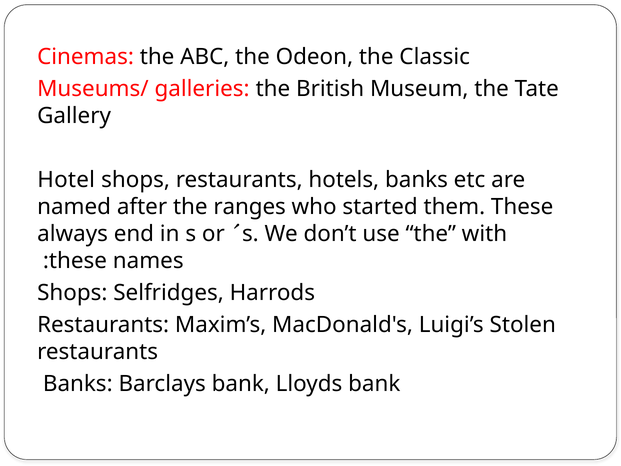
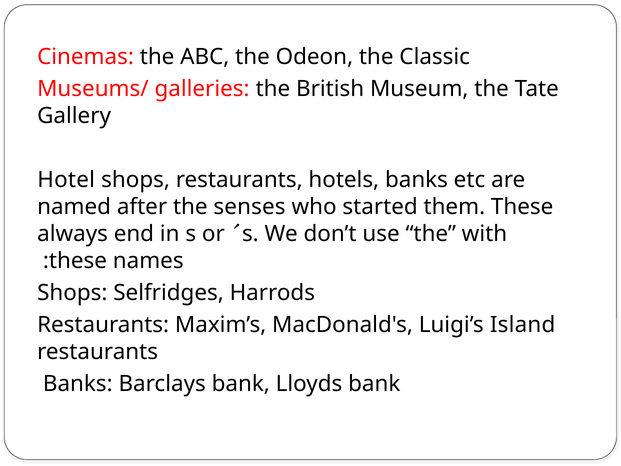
ranges: ranges -> senses (250, 207)
Stolen: Stolen -> Island (523, 325)
